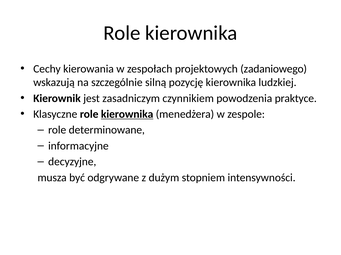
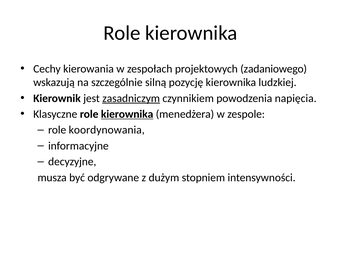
zasadniczym underline: none -> present (131, 99)
praktyce: praktyce -> napięcia (296, 99)
determinowane: determinowane -> koordynowania (107, 130)
